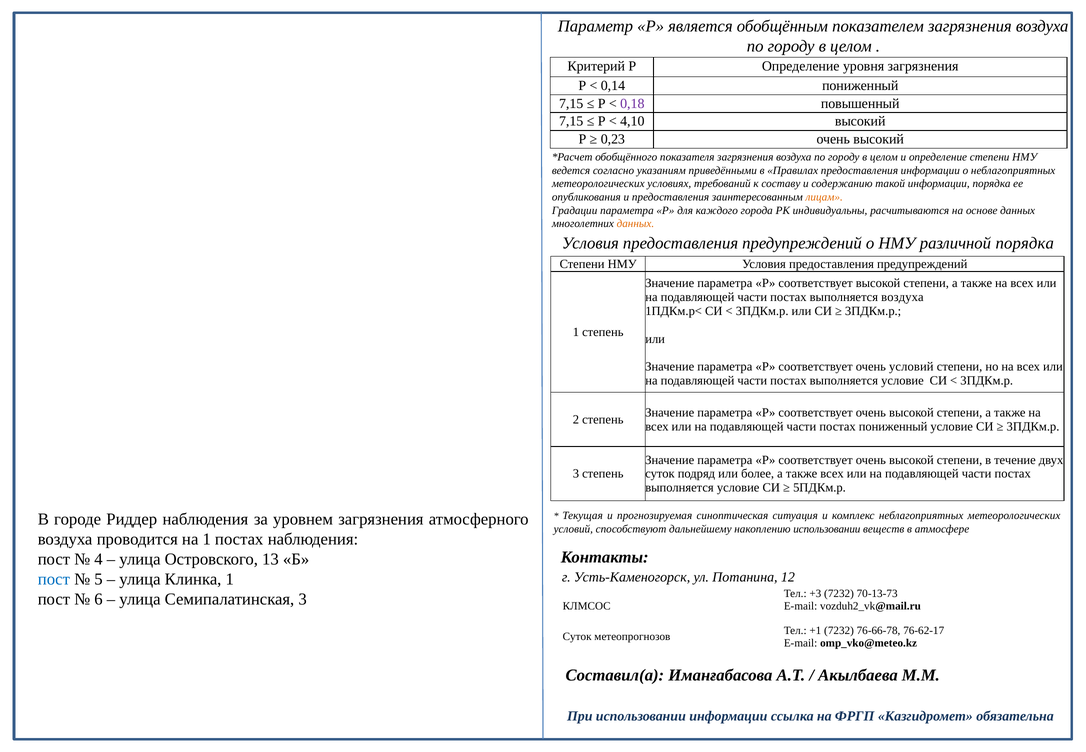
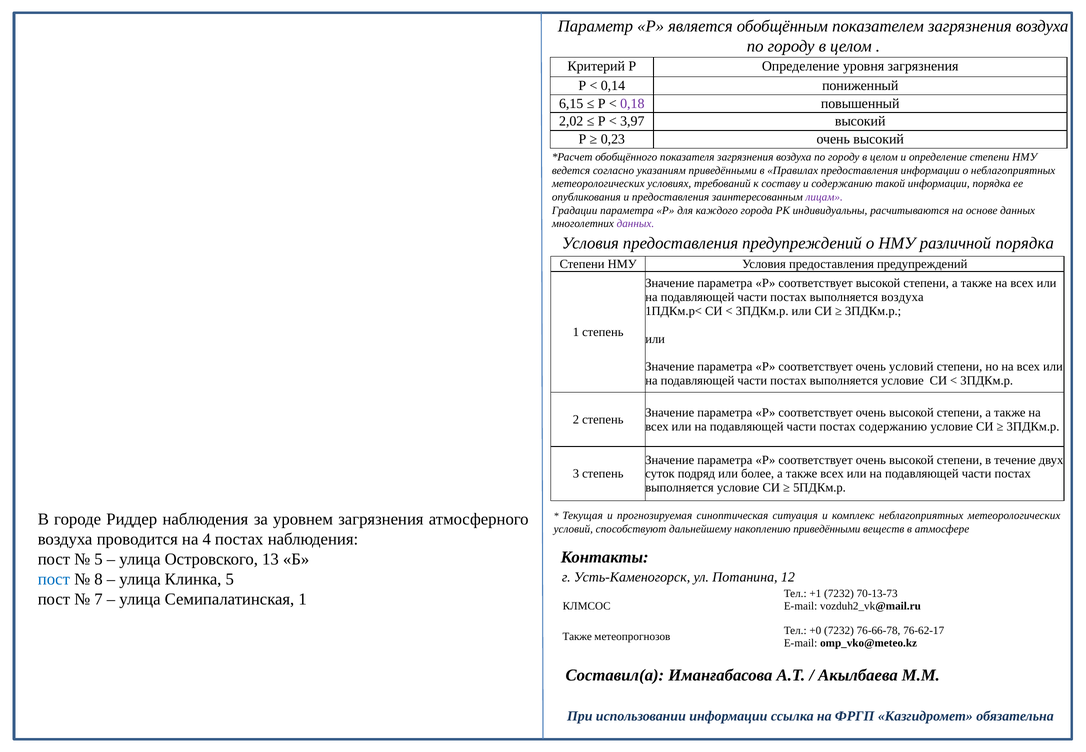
7,15: 7,15 -> 6,15 (571, 103)
7,15: 7,15 -> 2,02 (571, 121)
4,10: 4,10 -> 3,97 (632, 121)
лицам colour: orange -> purple (824, 197)
данных colour: orange -> purple (635, 224)
постах пониженный: пониженный -> содержанию (893, 426)
накоплению использовании: использовании -> приведёнными (827, 529)
на 1: 1 -> 4 (207, 539)
4: 4 -> 5 (98, 559)
5: 5 -> 8 (98, 579)
Клинка 1: 1 -> 5 (230, 579)
+3: +3 -> +1 (815, 594)
6: 6 -> 7 (98, 599)
Семипалатинская 3: 3 -> 1 (303, 599)
+1: +1 -> +0 (815, 630)
Суток: Суток -> Также (577, 637)
